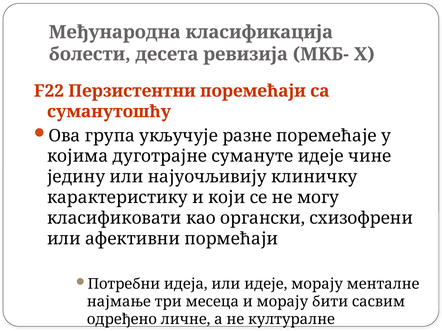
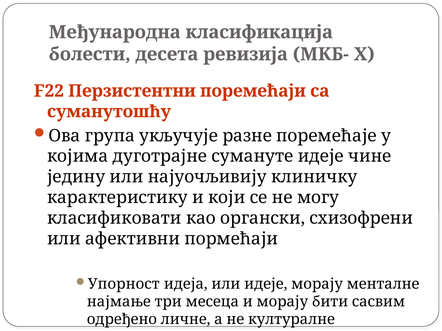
Потребни: Потребни -> Упорност (124, 285)
